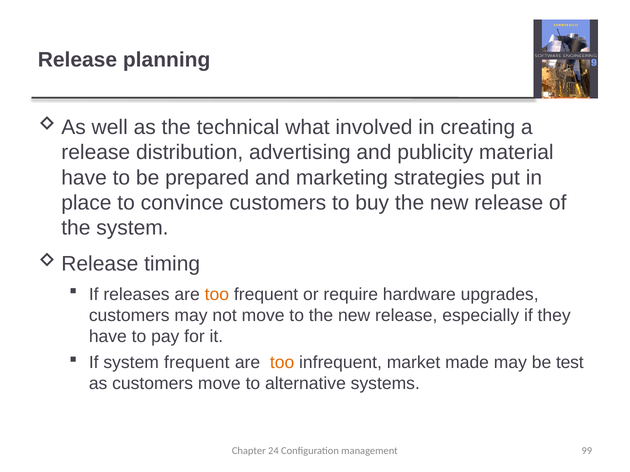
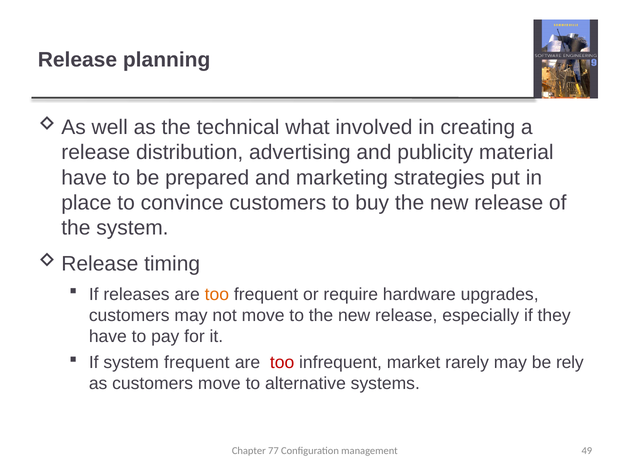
too colour: orange -> red (282, 363)
made: made -> rarely (467, 363)
test: test -> rely (570, 363)
24: 24 -> 77 (273, 451)
99: 99 -> 49 (587, 451)
